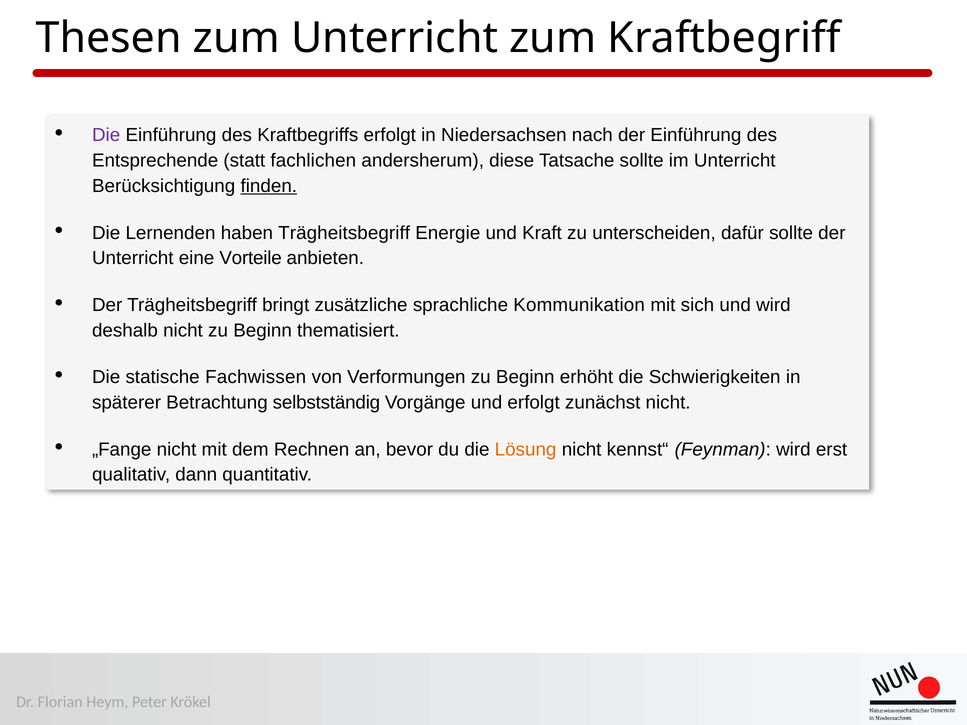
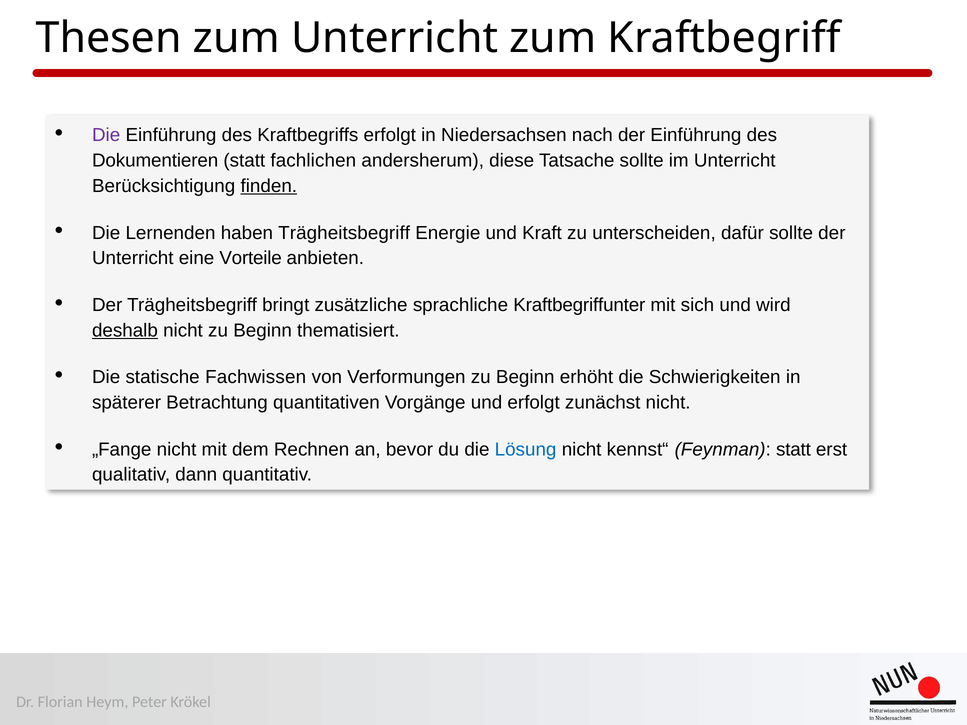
Entsprechende: Entsprechende -> Dokumentieren (155, 161)
Kommunikation: Kommunikation -> Kraftbegriffunter (579, 305)
deshalb underline: none -> present (125, 330)
selbstständig: selbstständig -> quantitativen (326, 403)
Lösung colour: orange -> blue (526, 450)
Feynman wird: wird -> statt (793, 450)
